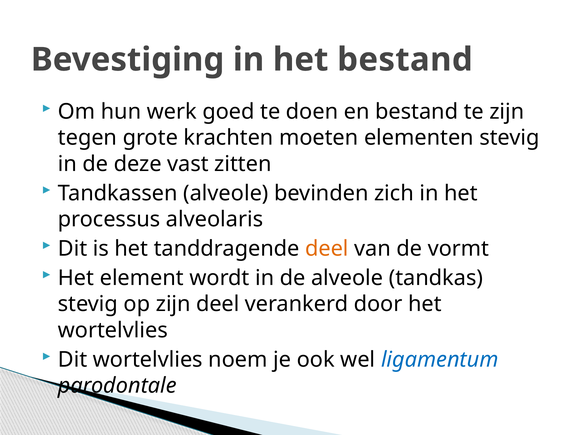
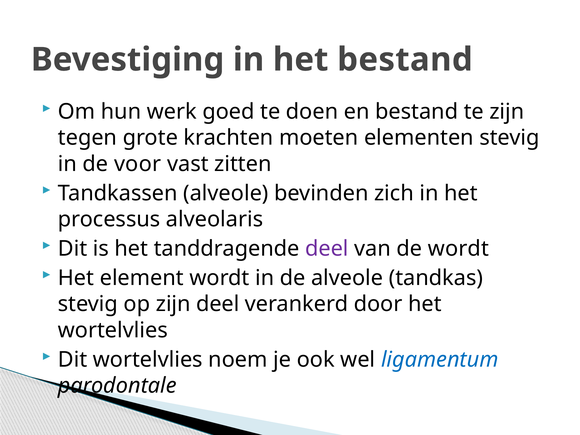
deze: deze -> voor (138, 164)
deel colour: orange -> purple (327, 249)
de vormt: vormt -> wordt (458, 249)
